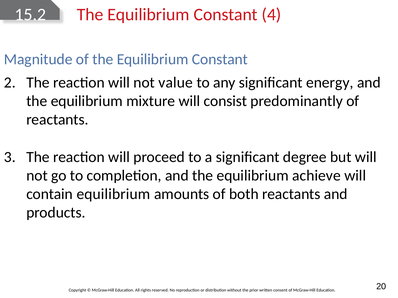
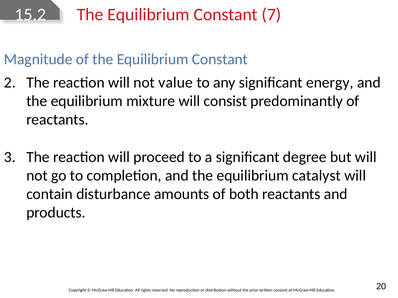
4: 4 -> 7 (272, 14)
achieve: achieve -> catalyst (316, 176)
contain equilibrium: equilibrium -> disturbance (113, 194)
